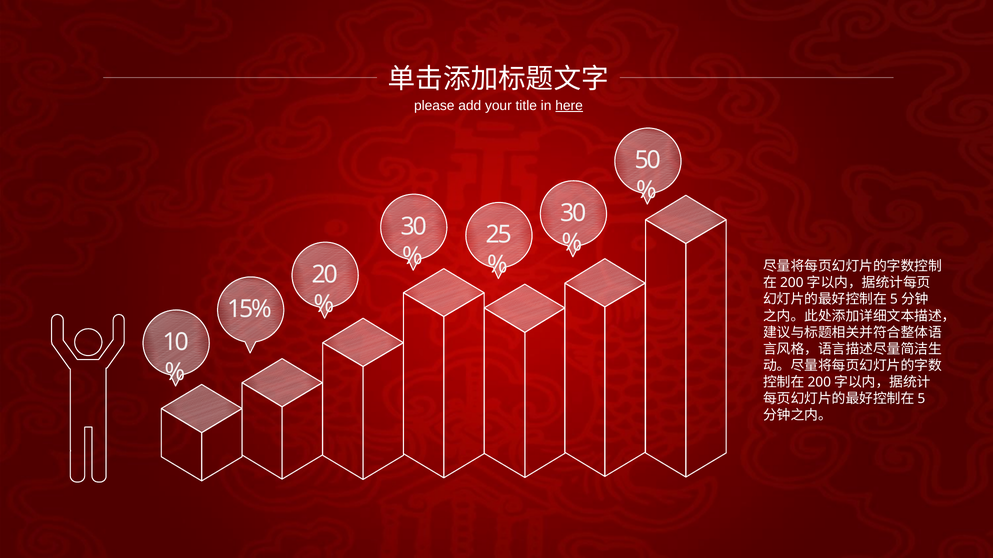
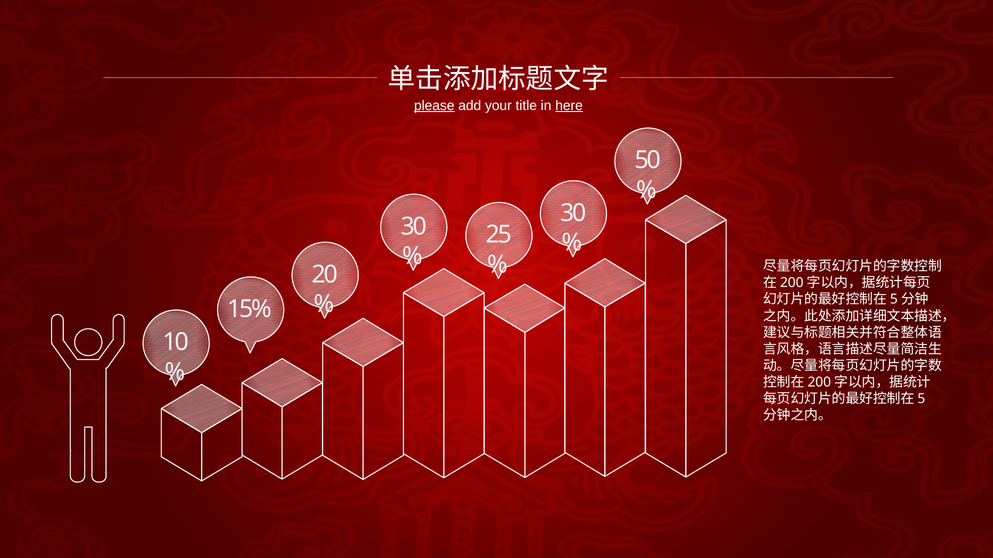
please underline: none -> present (434, 106)
